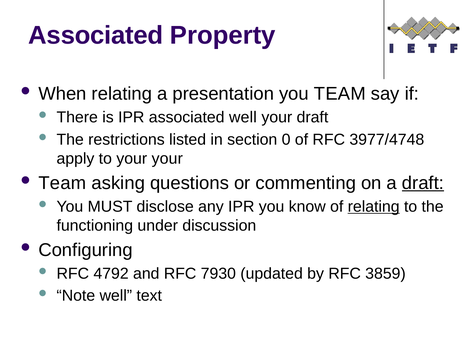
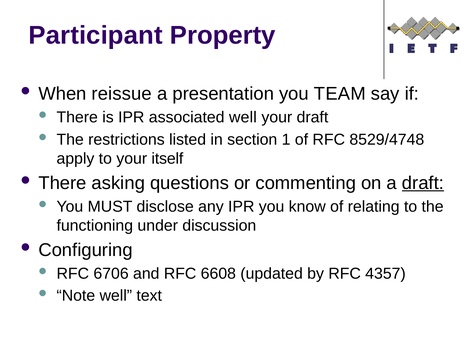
Associated: Associated -> Participant (96, 35)
When relating: relating -> reissue (122, 94)
0: 0 -> 1 (286, 140)
3977/4748: 3977/4748 -> 8529/4748 (387, 140)
your your: your -> itself (167, 159)
Team: Team -> There (63, 183)
relating underline: present -> none (374, 207)
4792: 4792 -> 6706 (111, 274)
7930: 7930 -> 6608 (218, 274)
3859: 3859 -> 4357 (385, 274)
